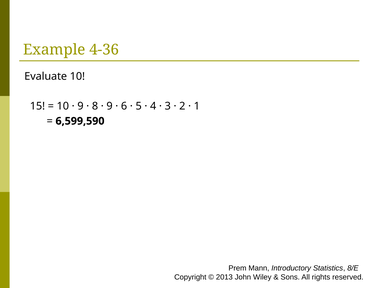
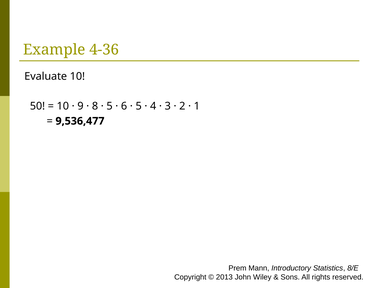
15: 15 -> 50 (37, 106)
9: 9 -> 5 (110, 106)
6,599,590: 6,599,590 -> 9,536,477 (80, 121)
